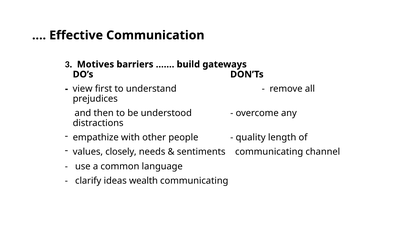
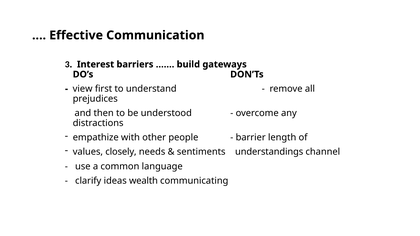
Motives: Motives -> Interest (96, 64)
quality: quality -> barrier (251, 138)
sentiments communicating: communicating -> understandings (269, 152)
